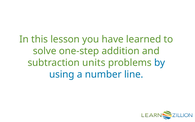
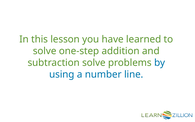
subtraction units: units -> solve (94, 63)
